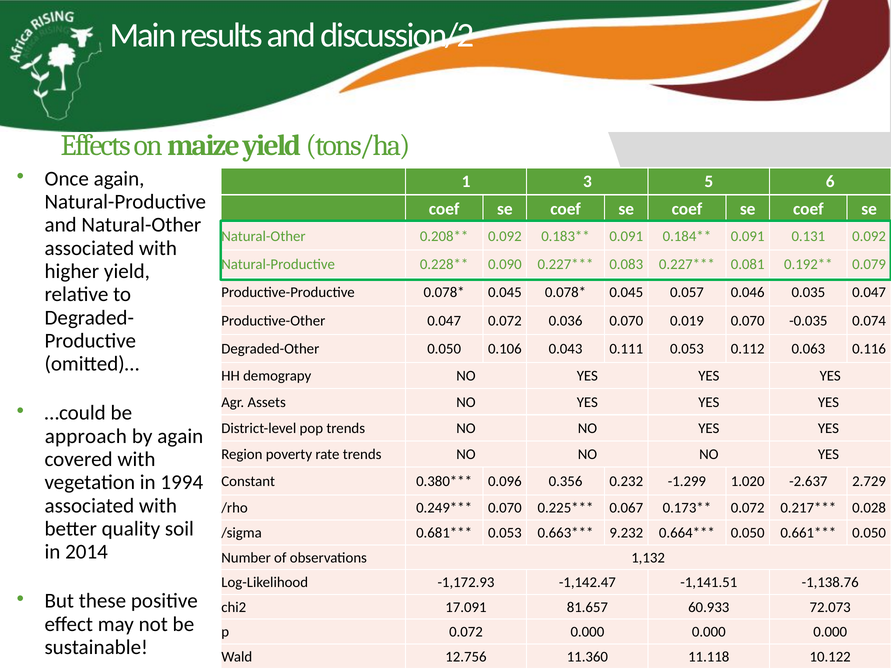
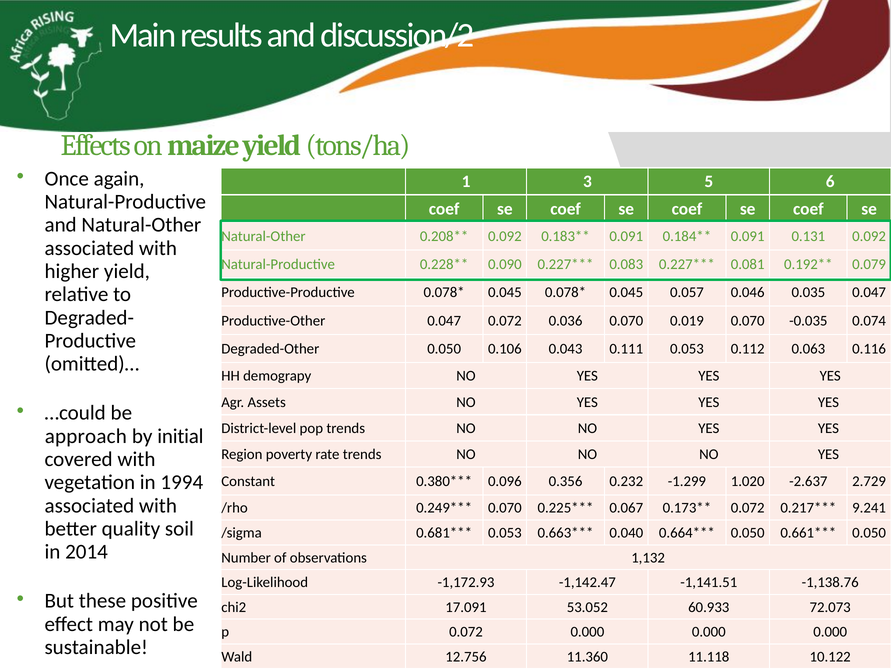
by again: again -> initial (180, 436)
0.028: 0.028 -> 9.241 (869, 507)
9.232: 9.232 -> 0.040 (626, 532)
81.657: 81.657 -> 53.052 (587, 607)
